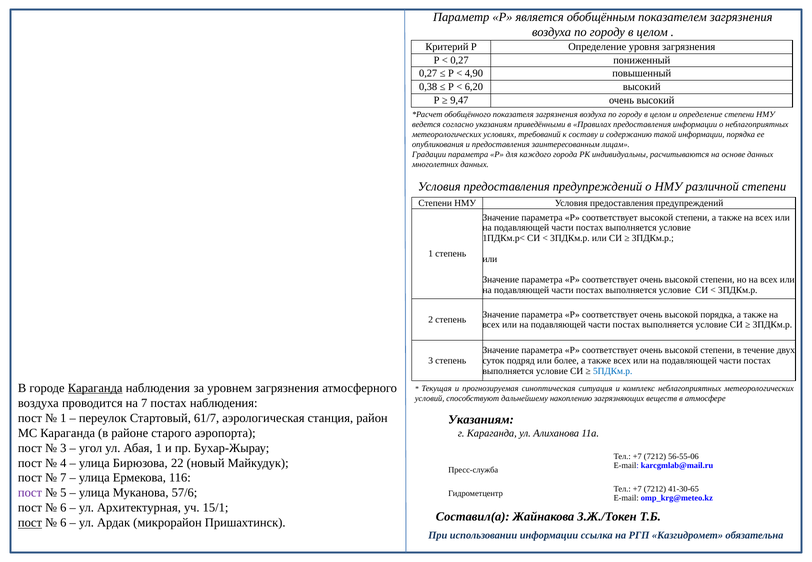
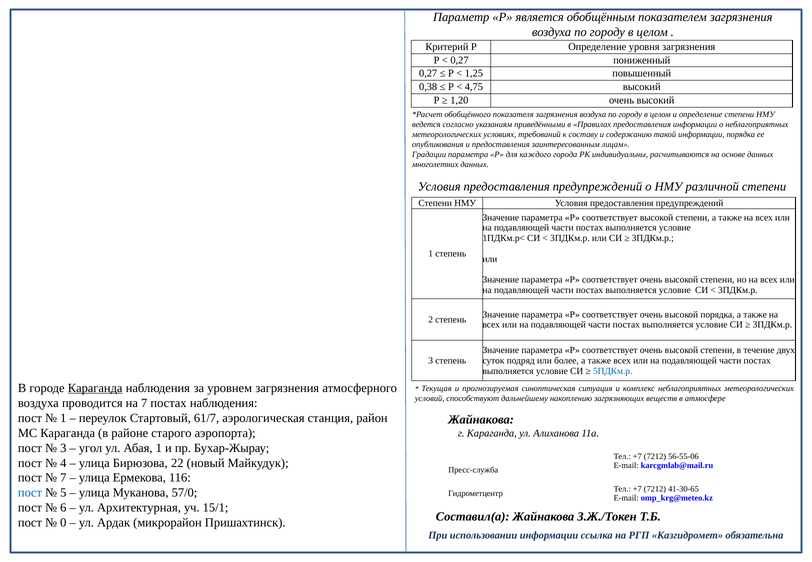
4,90: 4,90 -> 1,25 (474, 73)
6,20: 6,20 -> 4,75 (474, 87)
9,47: 9,47 -> 1,20 (459, 100)
Указаниям: Указаниям -> Жайнакова (481, 420)
пост colour: purple -> blue (30, 493)
57/6: 57/6 -> 57/0 (184, 493)
пост underline: present -> none (30, 523)
6: 6 -> 0 (63, 523)
